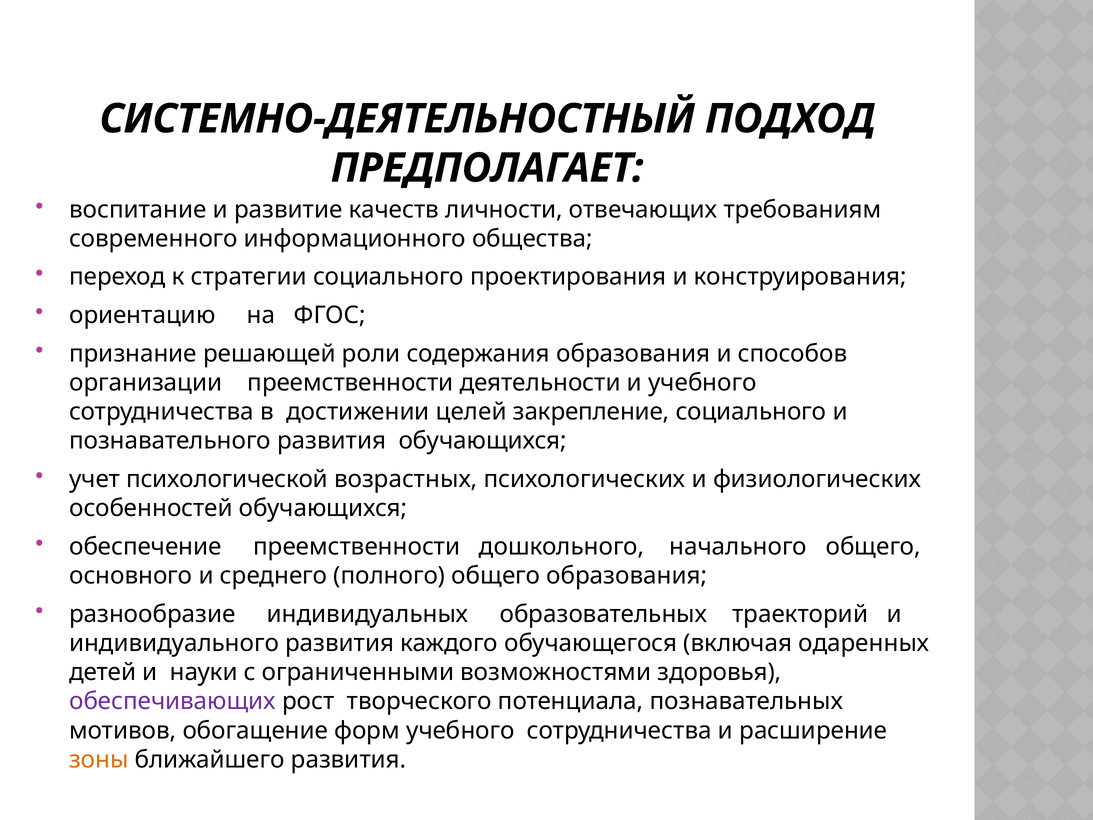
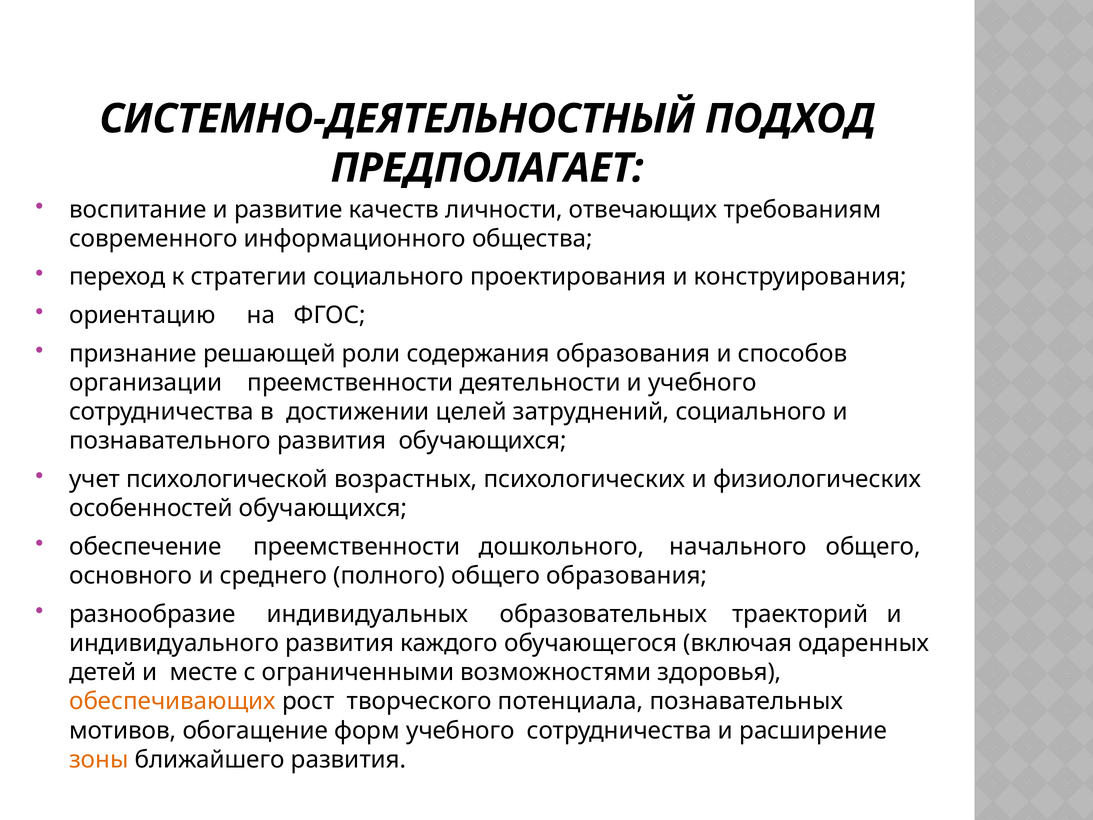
закрепление: закрепление -> затруднений (591, 412)
науки: науки -> месте (204, 672)
обеспечивающих colour: purple -> orange (172, 701)
